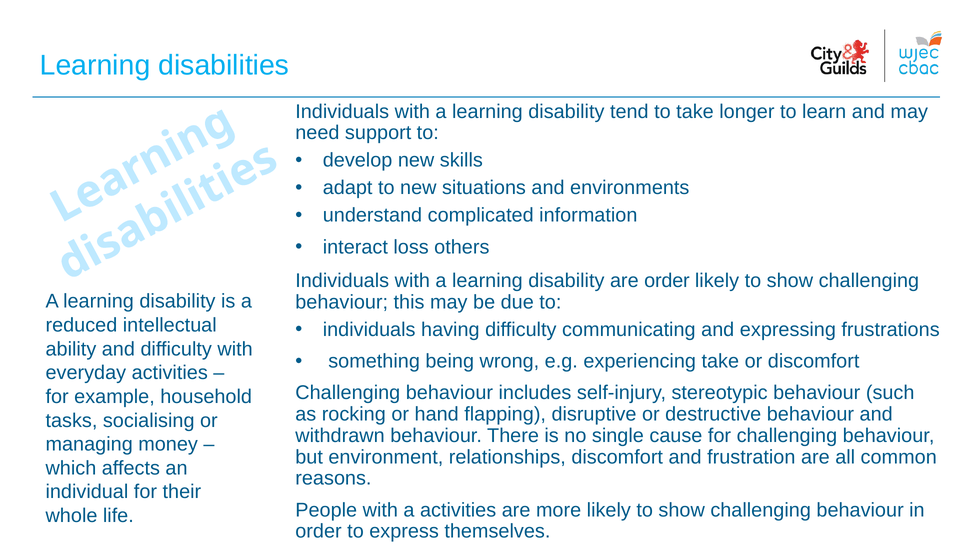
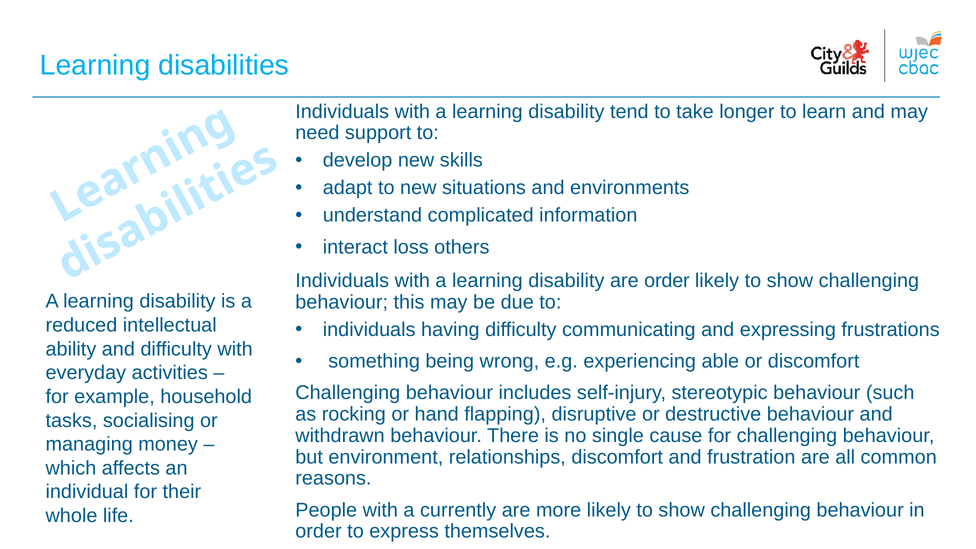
experiencing take: take -> able (720, 361)
a activities: activities -> currently (458, 510)
